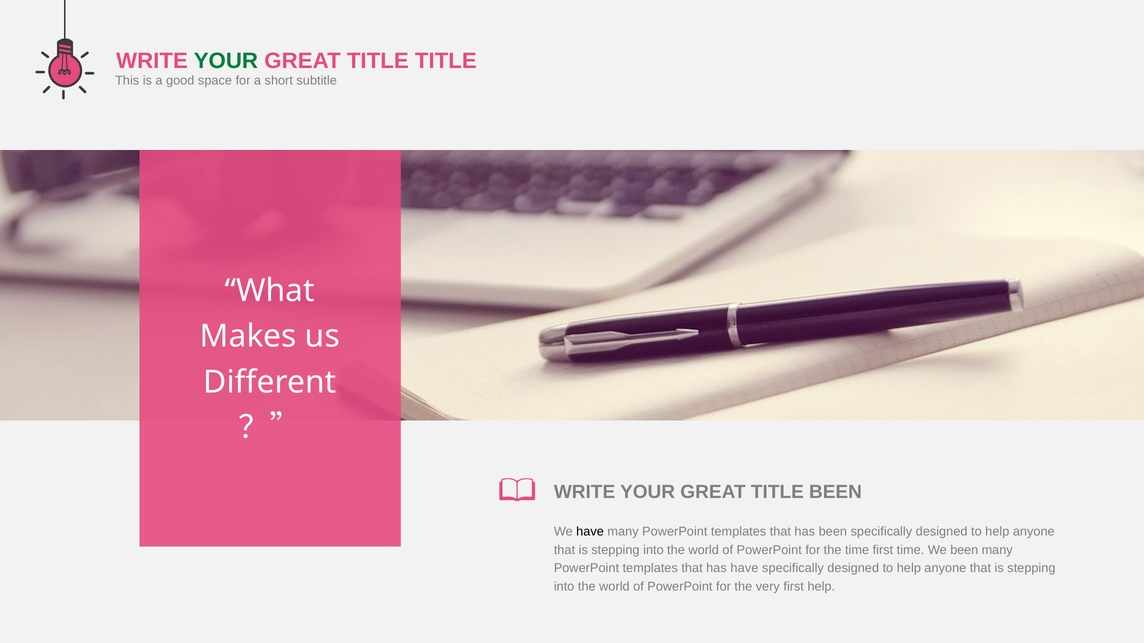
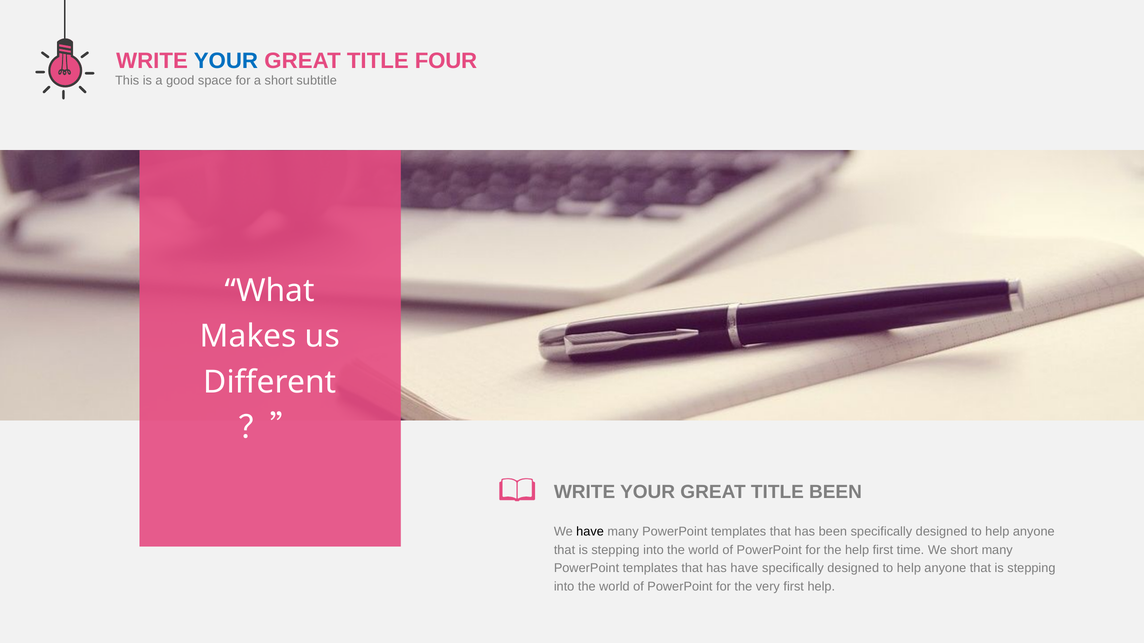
YOUR colour: green -> blue (226, 61)
TITLE TITLE: TITLE -> FOUR (446, 61)
the time: time -> help (857, 550)
We been: been -> short (964, 550)
